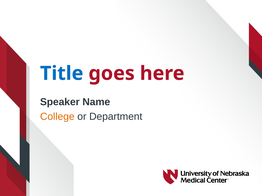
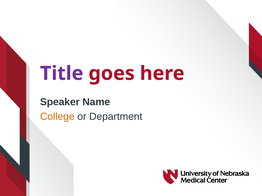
Title colour: blue -> purple (62, 74)
